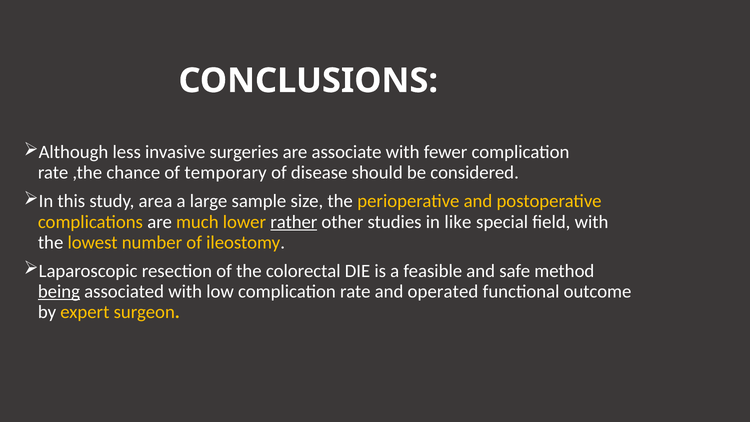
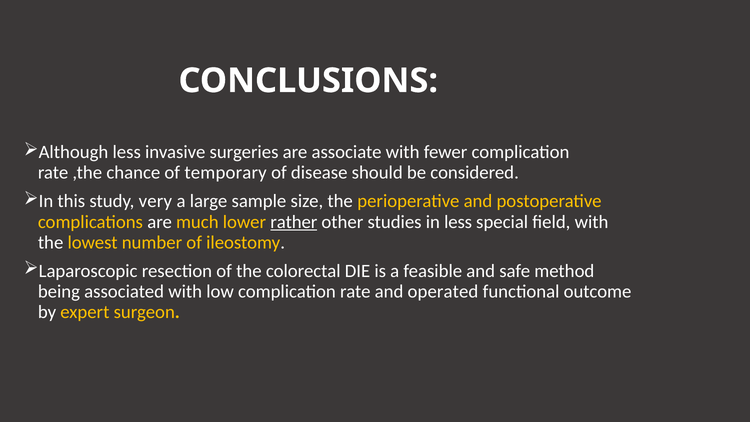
area: area -> very (155, 201)
in like: like -> less (458, 222)
being underline: present -> none (59, 291)
